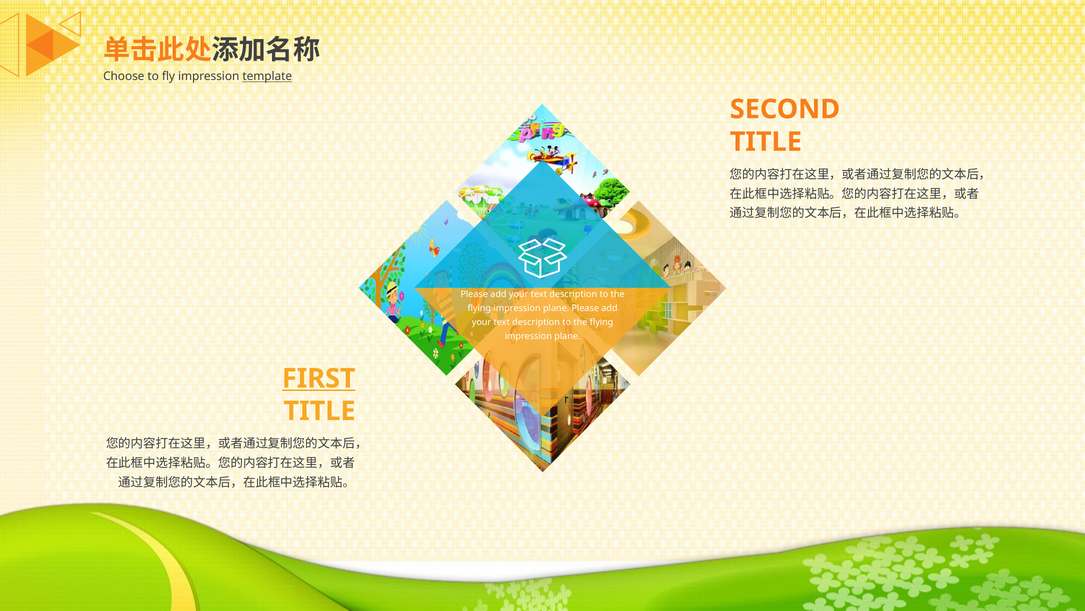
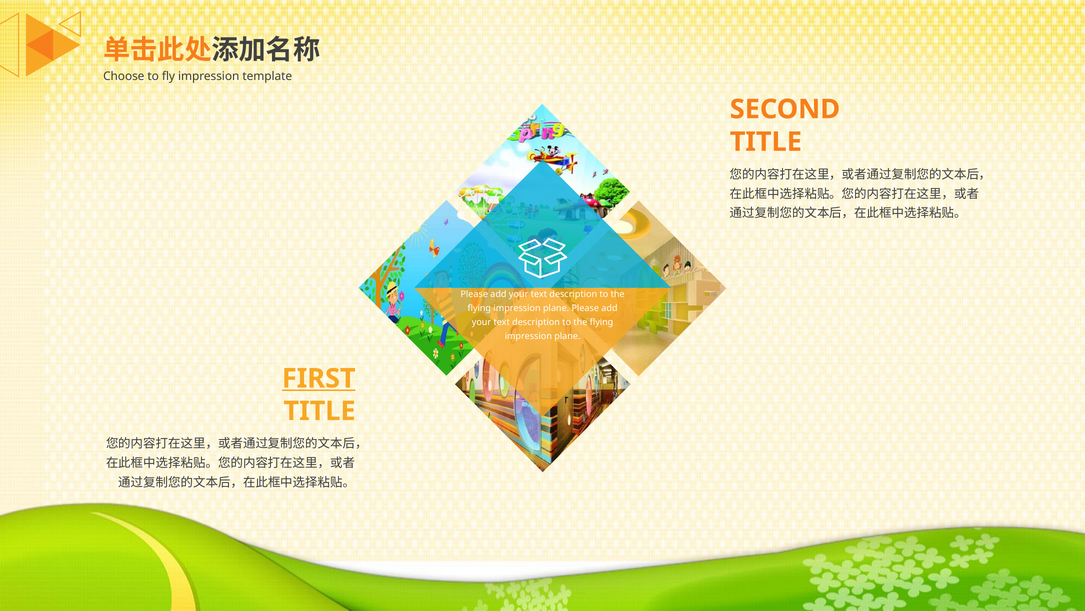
template underline: present -> none (267, 76)
